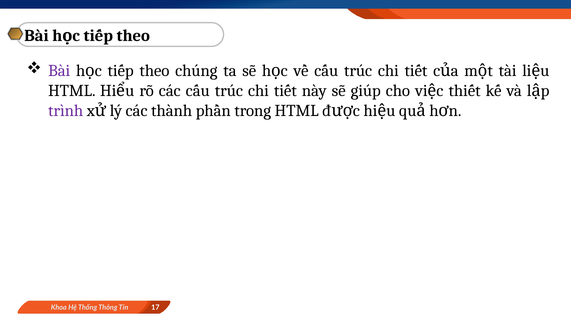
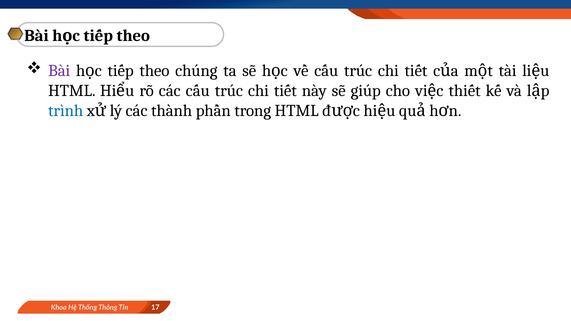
trình colour: purple -> blue (66, 111)
